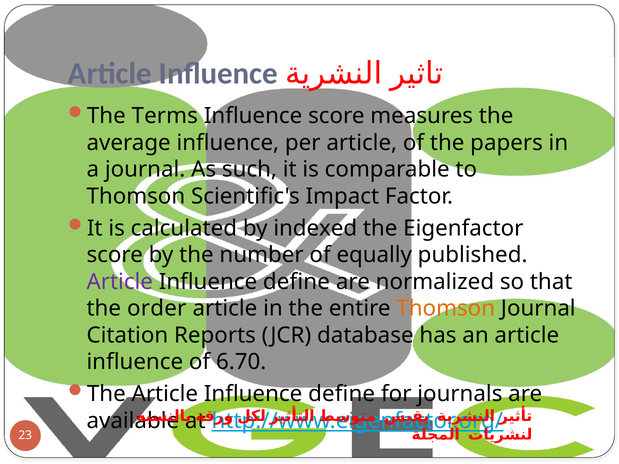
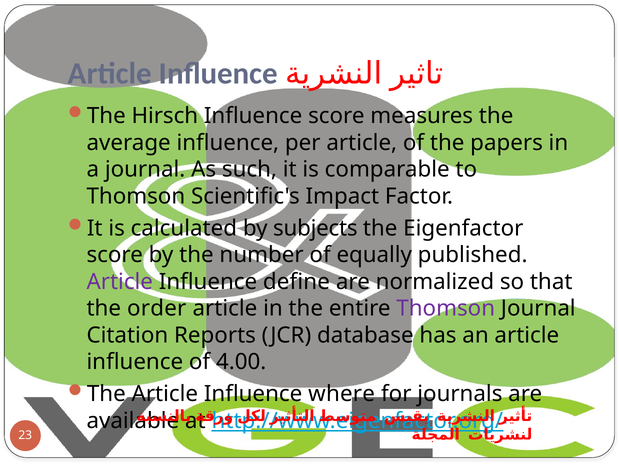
Terms: Terms -> Hirsch (165, 116)
indexed: indexed -> subjects (315, 228)
Thomson colour: orange -> purple (446, 309)
6.70: 6.70 -> 4.00 (241, 362)
The Article Influence define: define -> where (342, 394)
